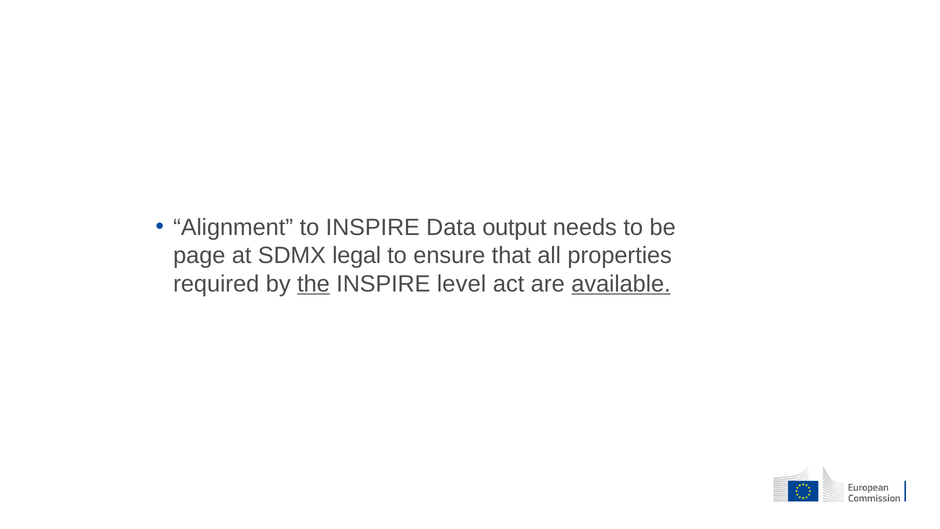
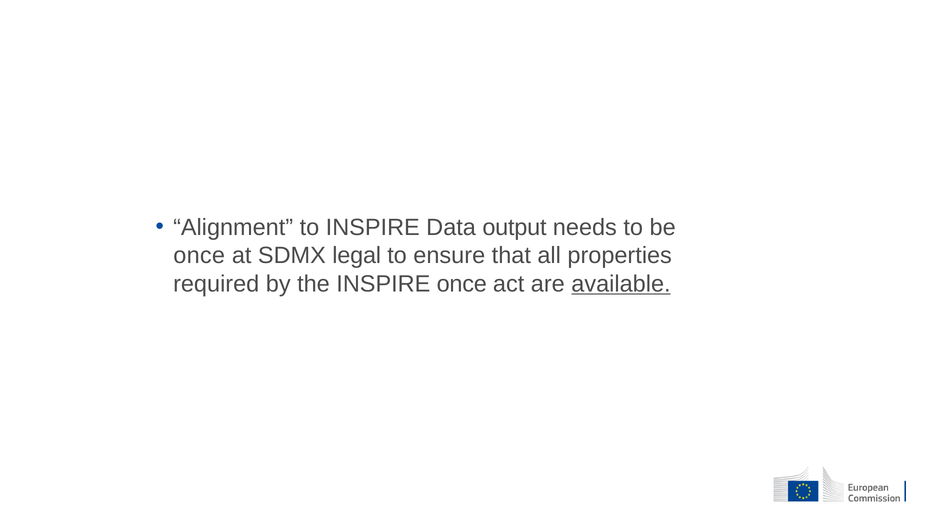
page: page -> once (199, 256)
the underline: present -> none (314, 284)
INSPIRE level: level -> once (462, 284)
